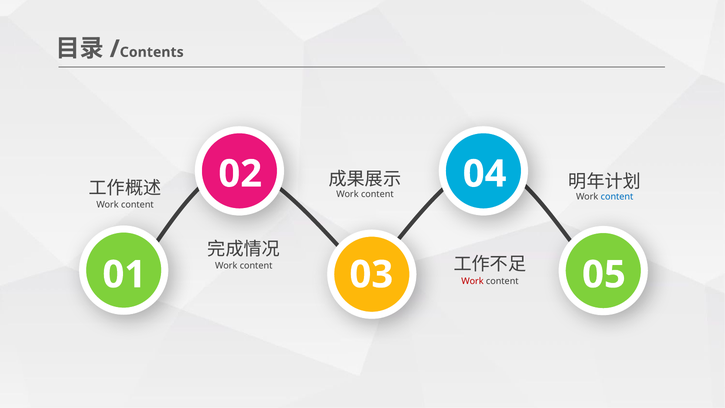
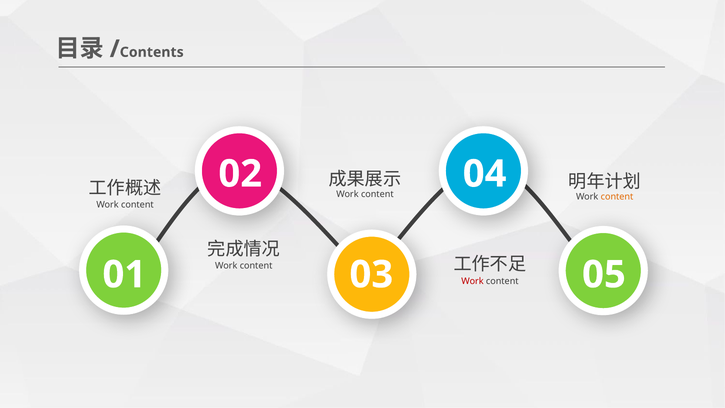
content colour: blue -> orange (617, 197)
